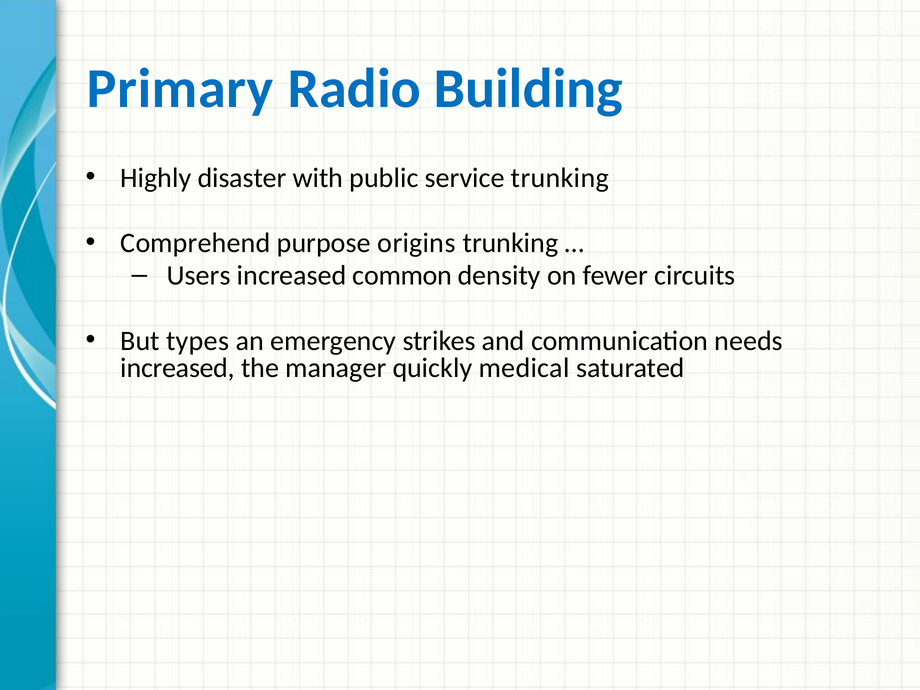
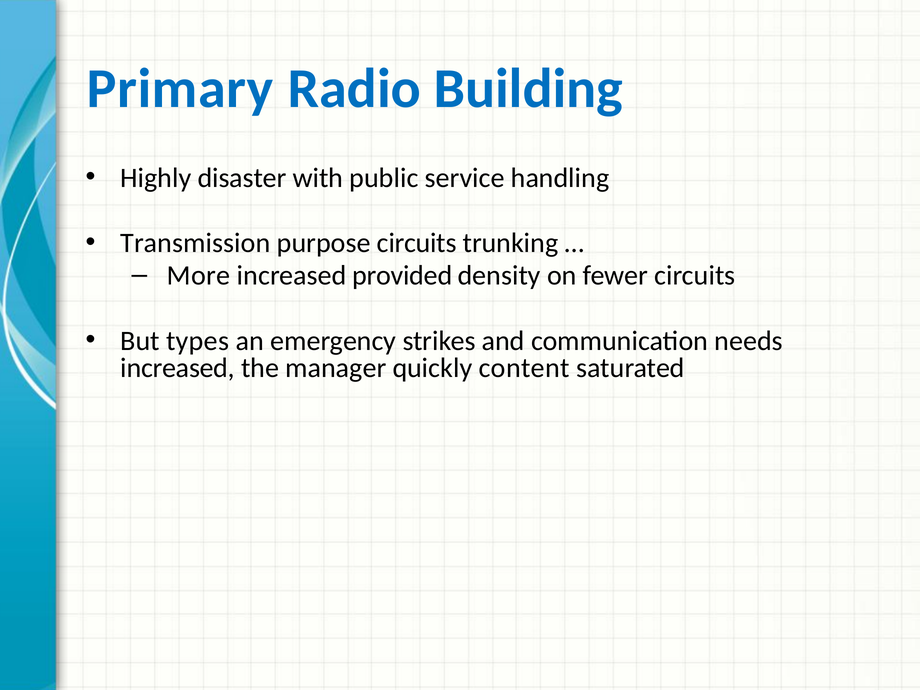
service trunking: trunking -> handling (560, 178)
Comprehend: Comprehend -> Transmission (195, 243)
purpose origins: origins -> circuits (417, 243)
Users: Users -> More (199, 276)
common: common -> provided (402, 276)
medical: medical -> content (524, 368)
